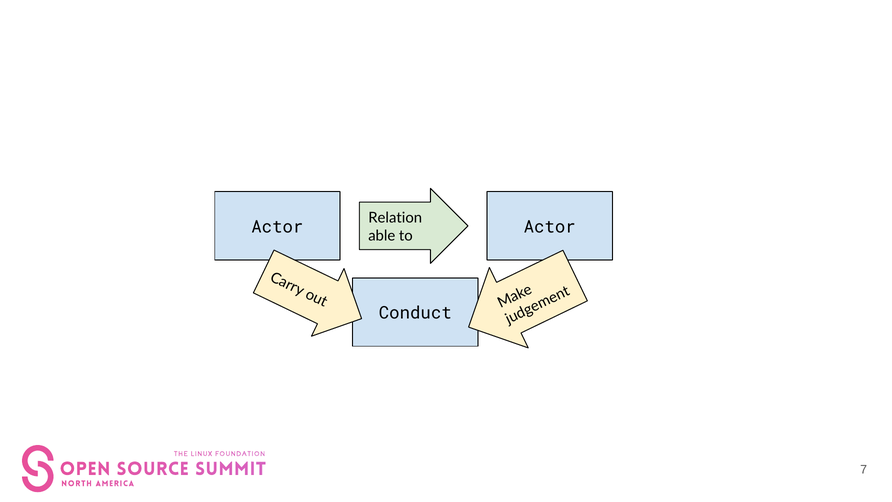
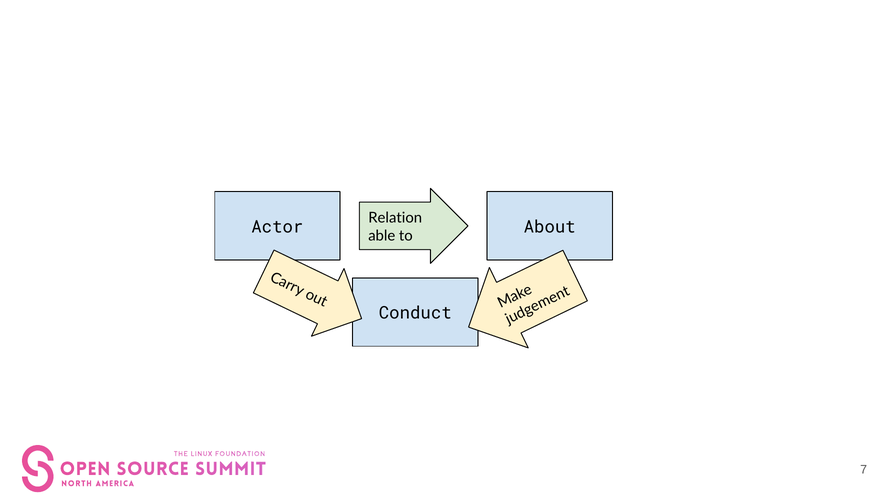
Actor Actor: Actor -> About (550, 227)
